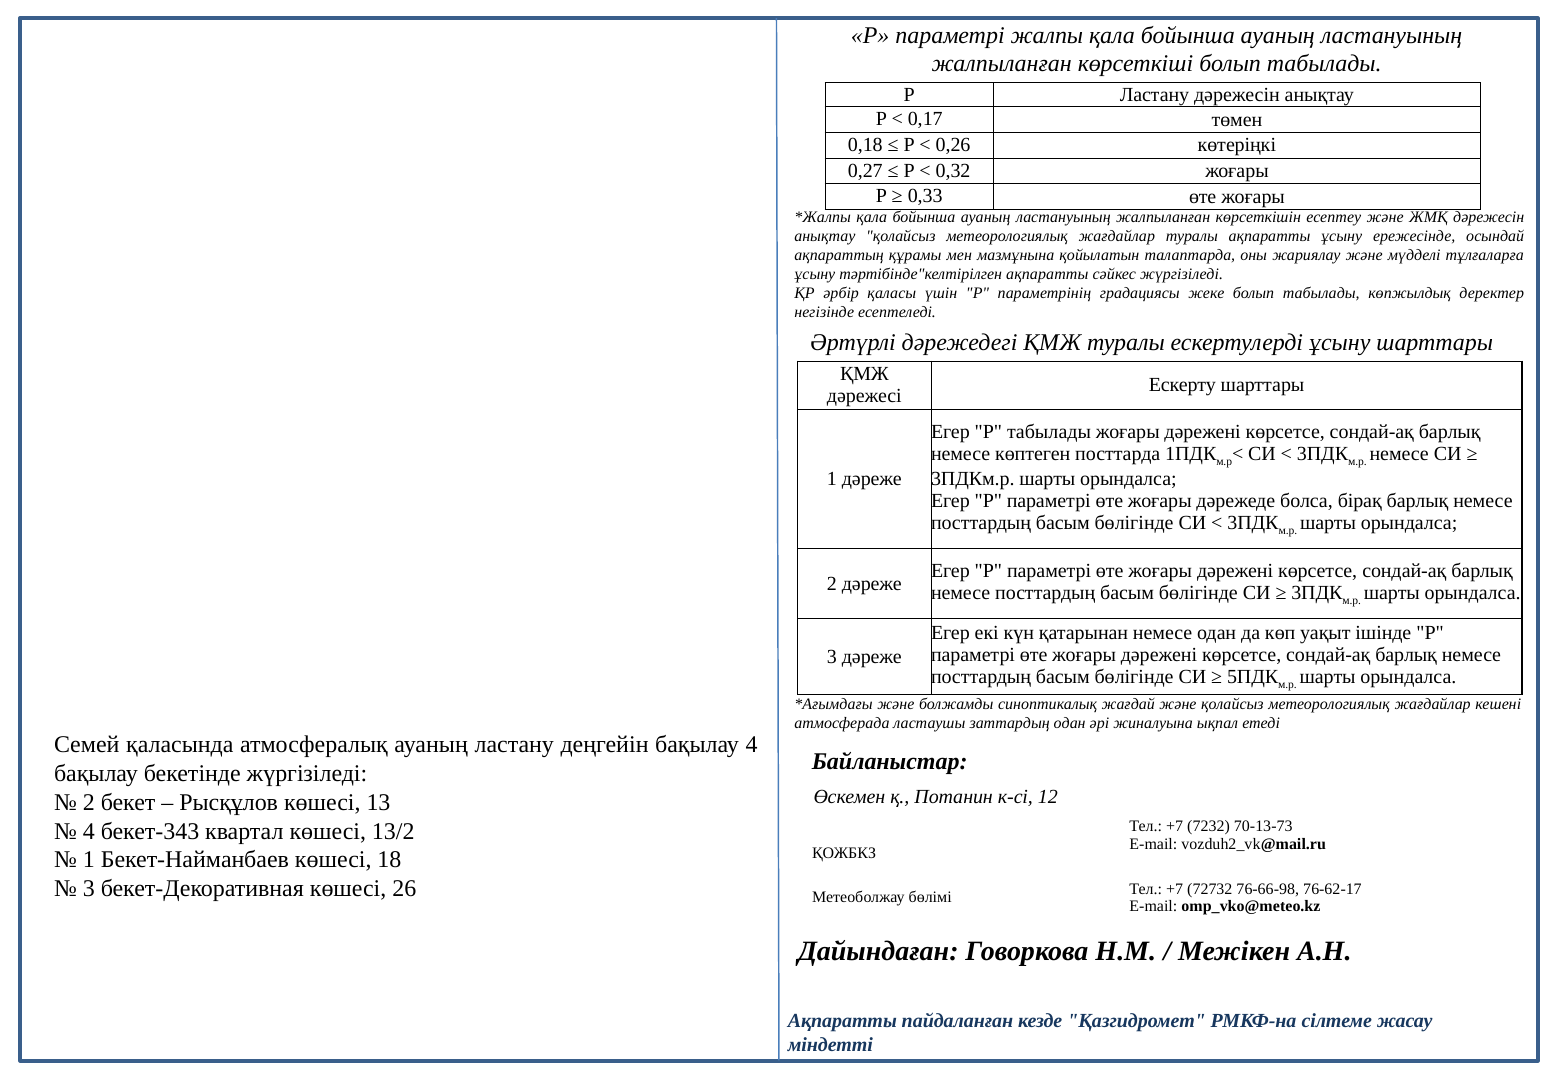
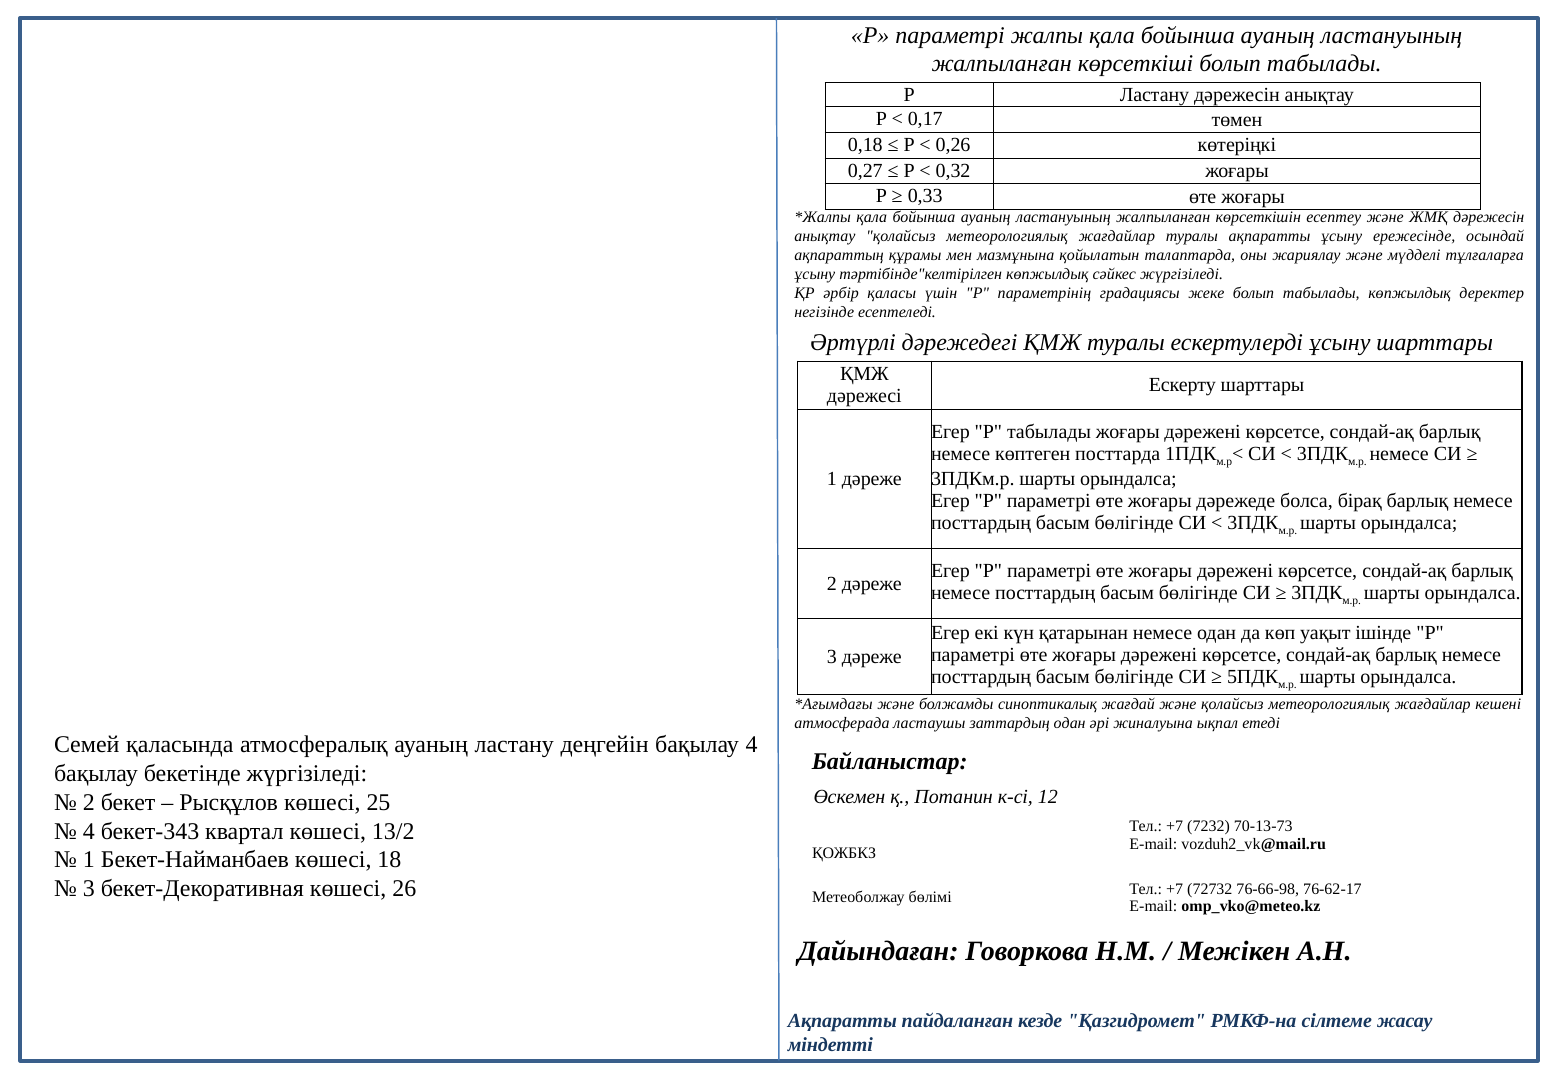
тәртібінде"келтірілген ақпаратты: ақпаратты -> көпжылдық (1047, 274)
13: 13 -> 25 (378, 802)
